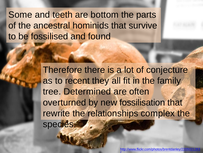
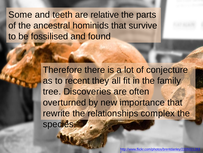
bottom: bottom -> relative (105, 15)
Determined: Determined -> Discoveries (87, 91)
fossilisation: fossilisation -> importance (142, 102)
